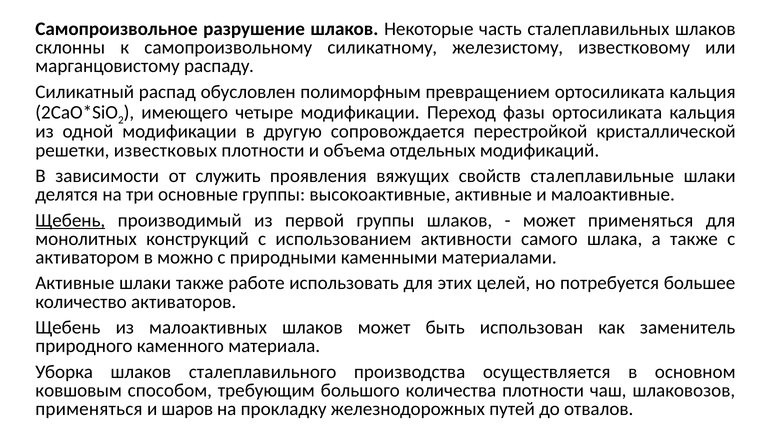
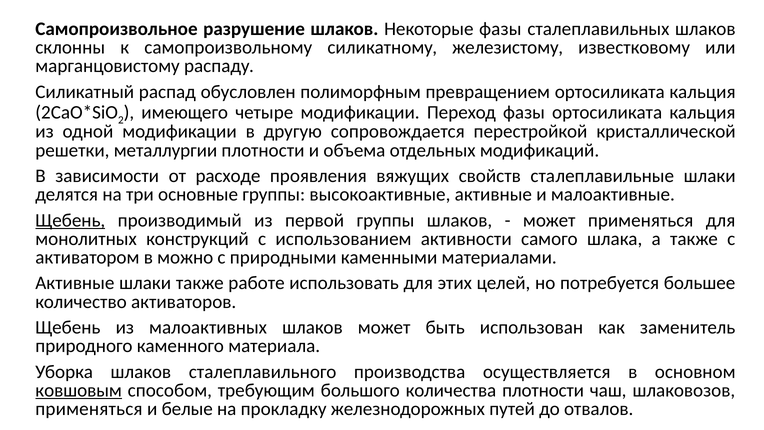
Некоторые часть: часть -> фазы (500, 29)
известковых: известковых -> металлургии (166, 150)
служить: служить -> расходе (228, 176)
ковшовым underline: none -> present (79, 390)
шаров: шаров -> белые (187, 409)
